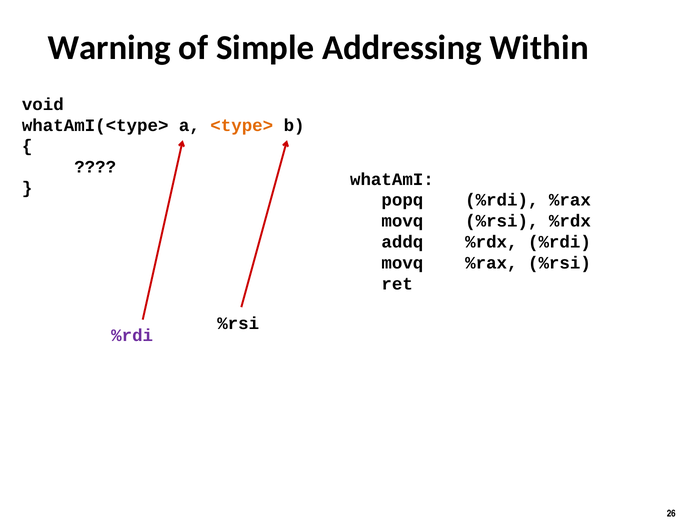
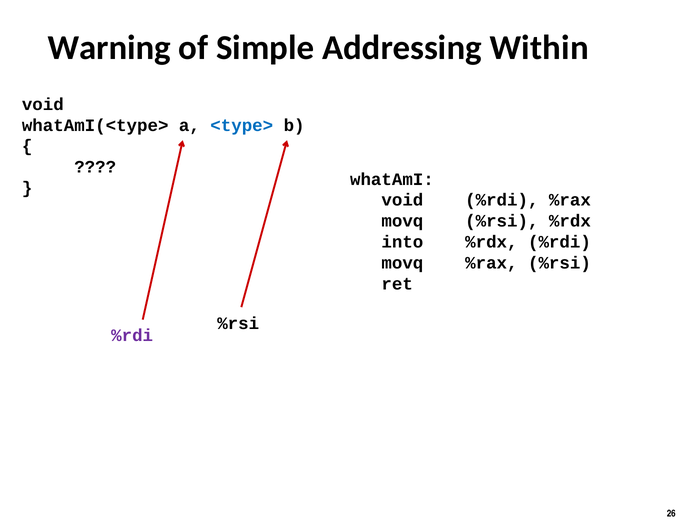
<type> colour: orange -> blue (242, 125)
popq: popq -> void (402, 200)
addq: addq -> into (402, 242)
